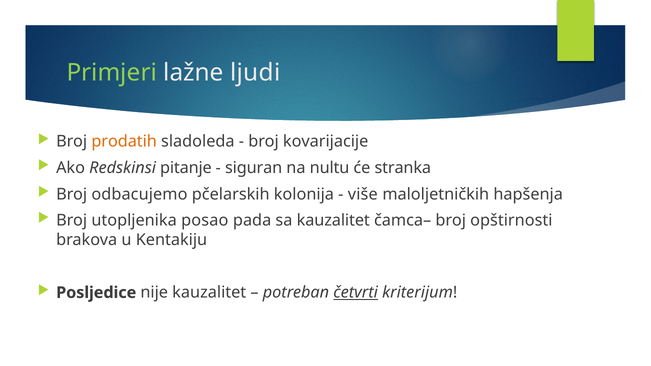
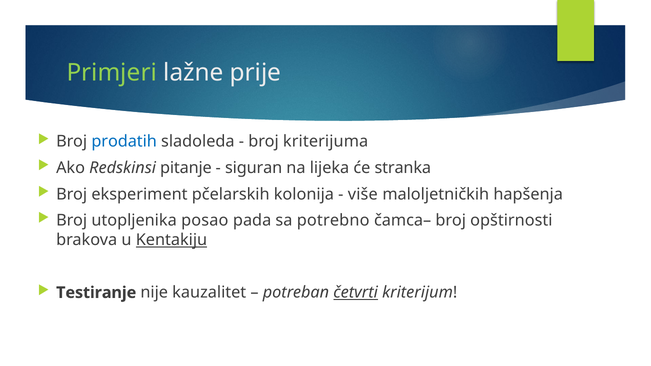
ljudi: ljudi -> prije (256, 73)
prodatih colour: orange -> blue (124, 142)
kovarijacije: kovarijacije -> kriterijuma (326, 142)
nultu: nultu -> lijeka (329, 168)
odbacujemo: odbacujemo -> eksperiment (139, 194)
sa kauzalitet: kauzalitet -> potrebno (333, 221)
Kentakiju underline: none -> present (171, 240)
Posljedice: Posljedice -> Testiranje (96, 293)
